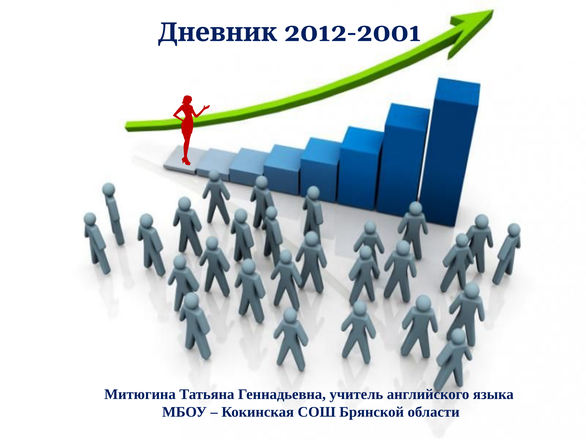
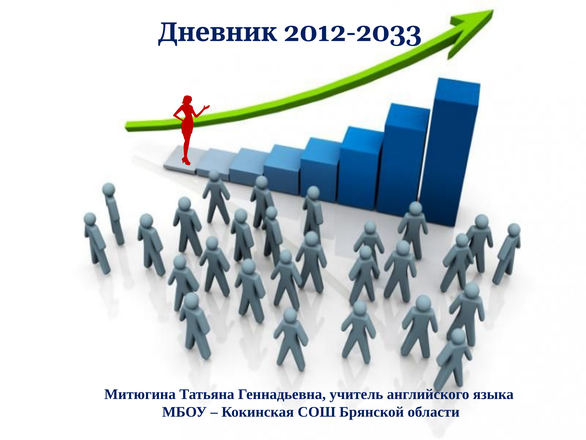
2012-2001: 2012-2001 -> 2012-2033 (353, 32)
